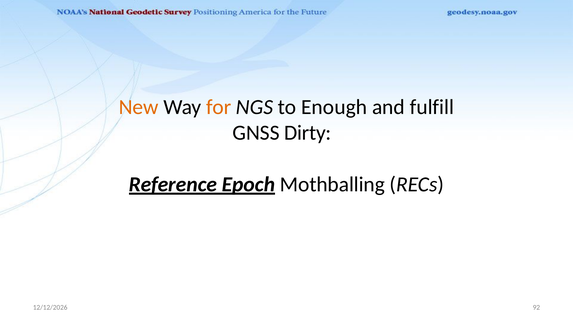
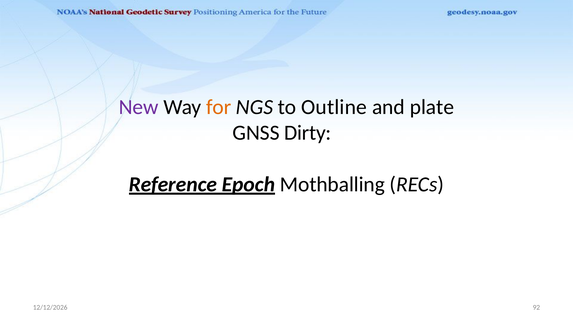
New colour: orange -> purple (139, 107)
Enough: Enough -> Outline (334, 107)
fulfill: fulfill -> plate (432, 107)
